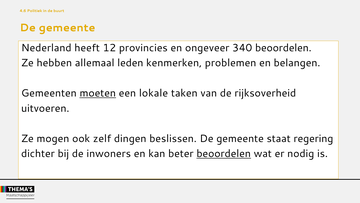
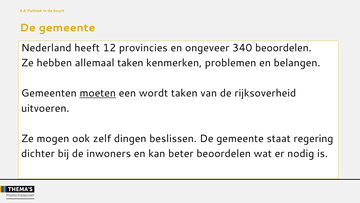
allemaal leden: leden -> taken (130, 63)
lokale: lokale -> wordt (154, 93)
beoordelen underline: present -> none (224, 153)
